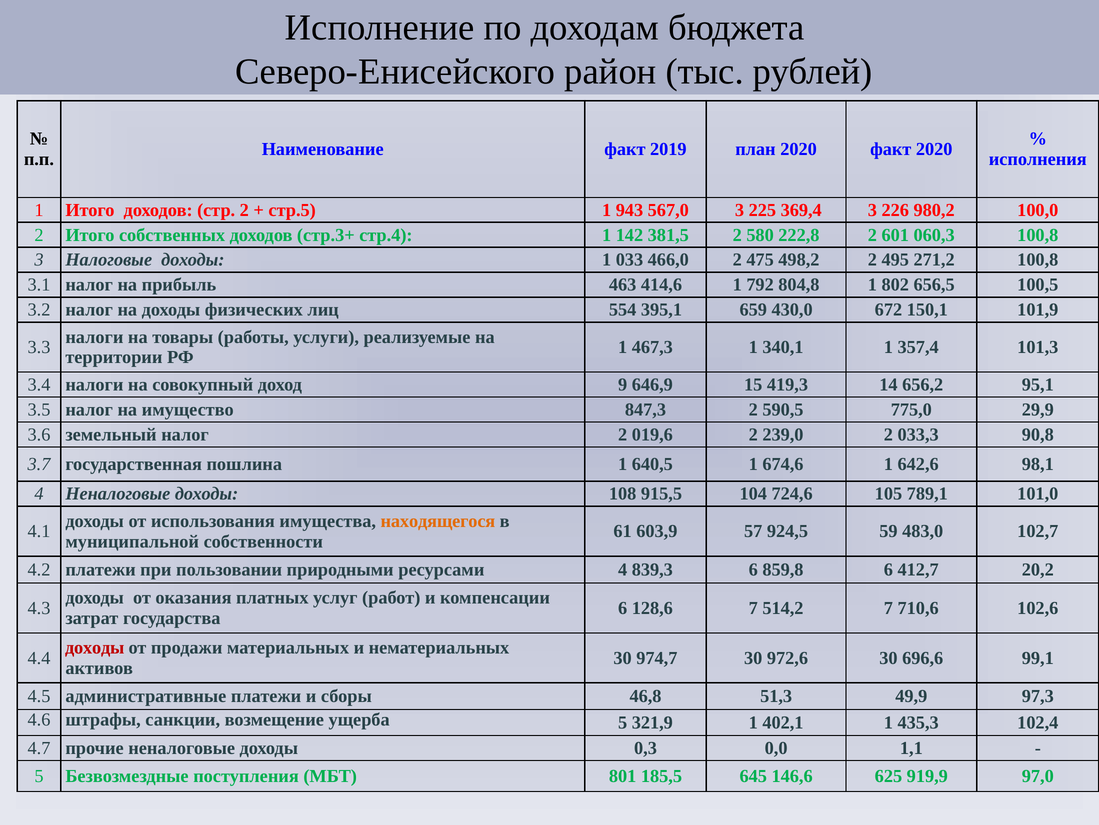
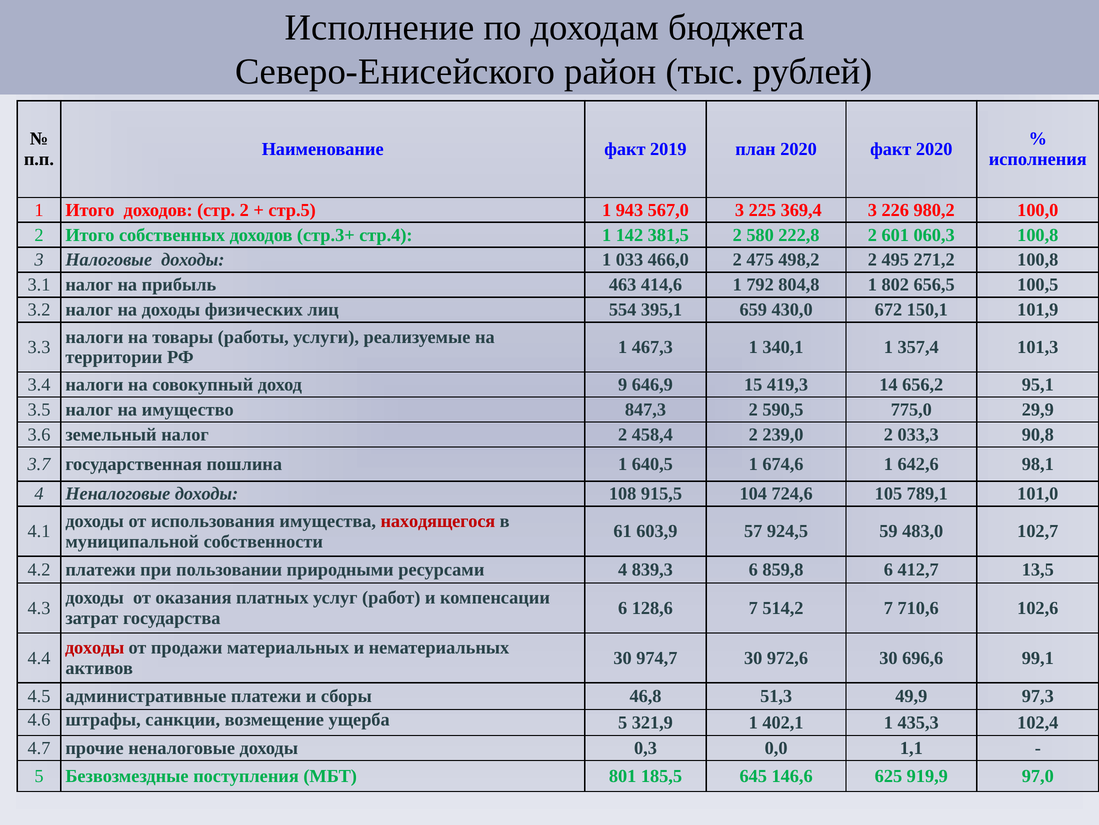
019,6: 019,6 -> 458,4 (652, 434)
находящегося colour: orange -> red (438, 521)
20,2: 20,2 -> 13,5 (1038, 569)
